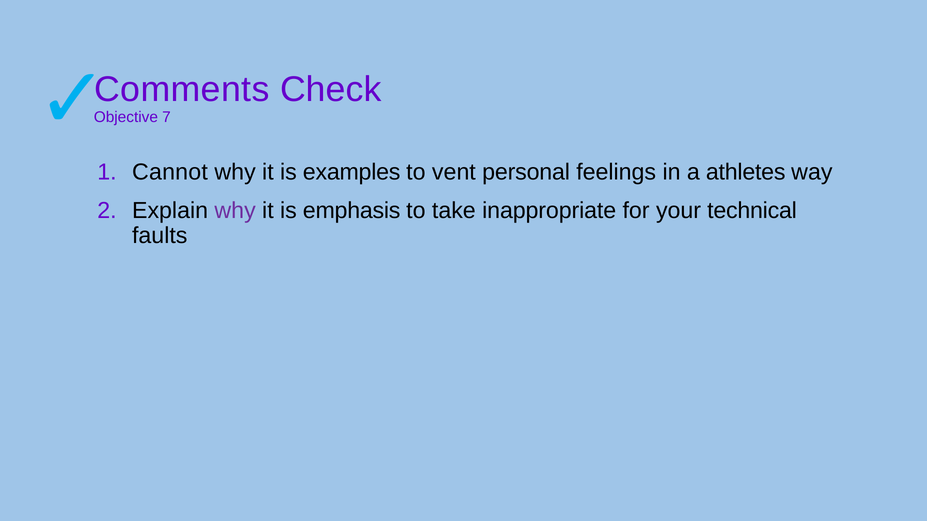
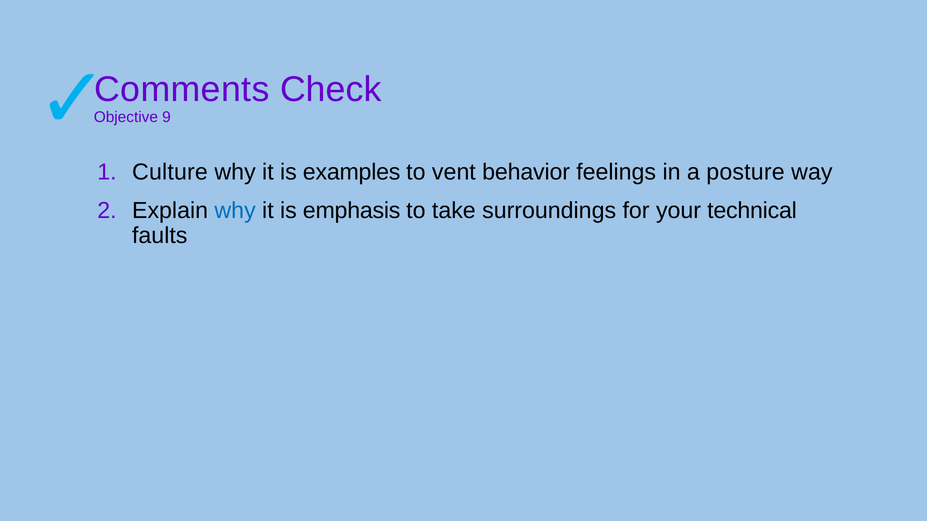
7: 7 -> 9 (167, 117)
Cannot: Cannot -> Culture (170, 172)
personal: personal -> behavior (526, 172)
athletes: athletes -> posture (746, 172)
why colour: purple -> blue (235, 211)
inappropriate: inappropriate -> surroundings (549, 211)
